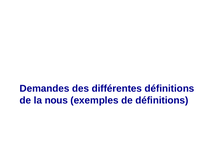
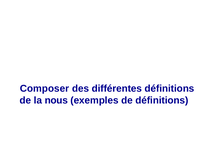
Demandes: Demandes -> Composer (44, 88)
